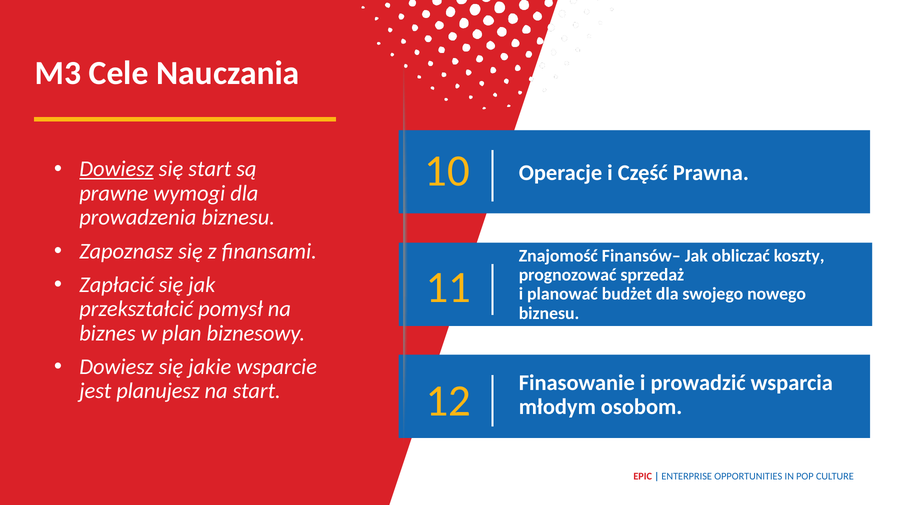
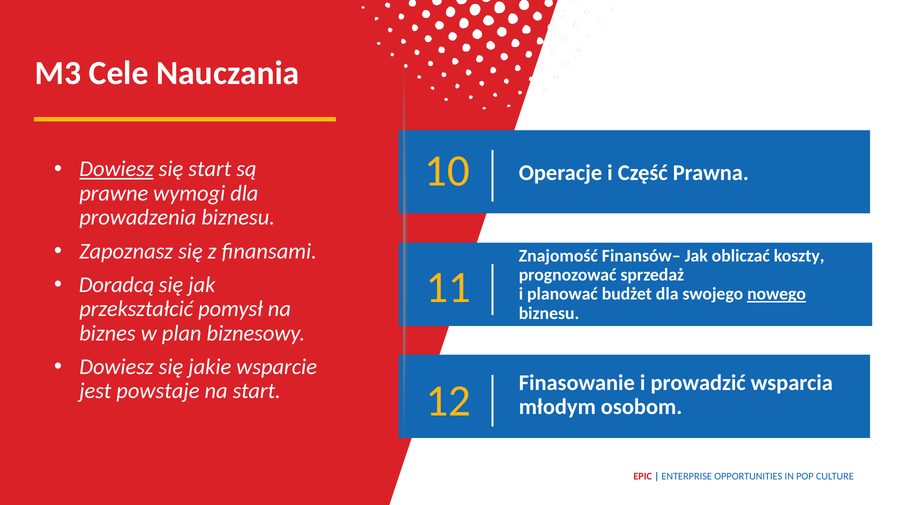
Zapłacić: Zapłacić -> Doradcą (117, 284)
nowego underline: none -> present (777, 294)
planujesz: planujesz -> powstaje (158, 391)
